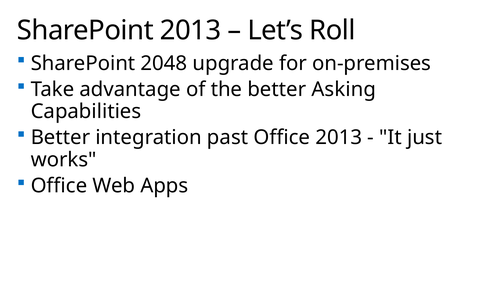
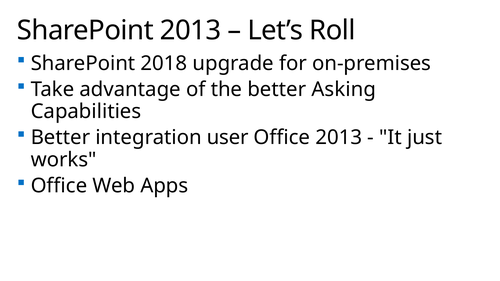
2048: 2048 -> 2018 (164, 63)
past: past -> user (228, 138)
